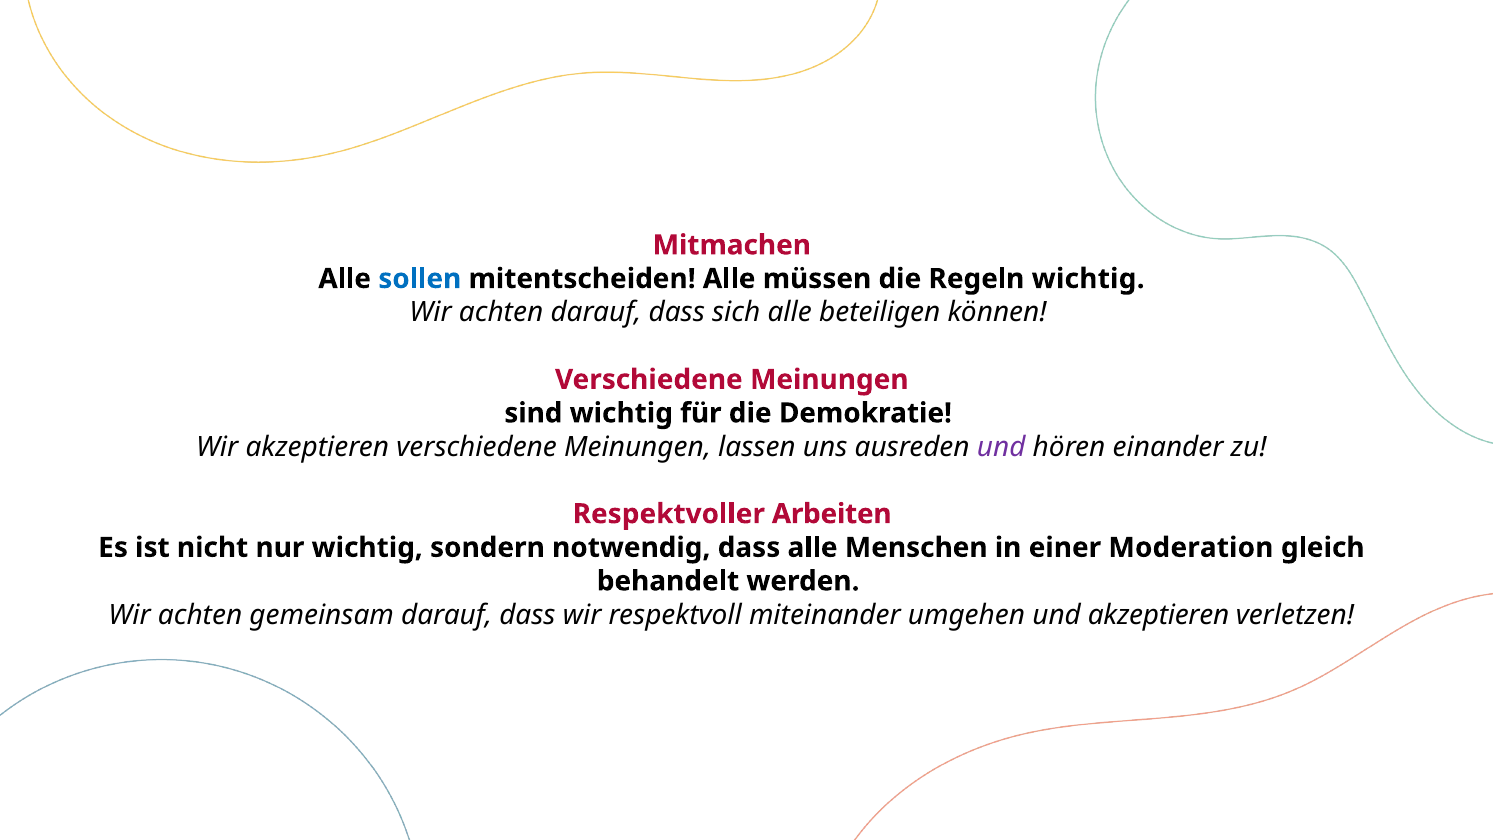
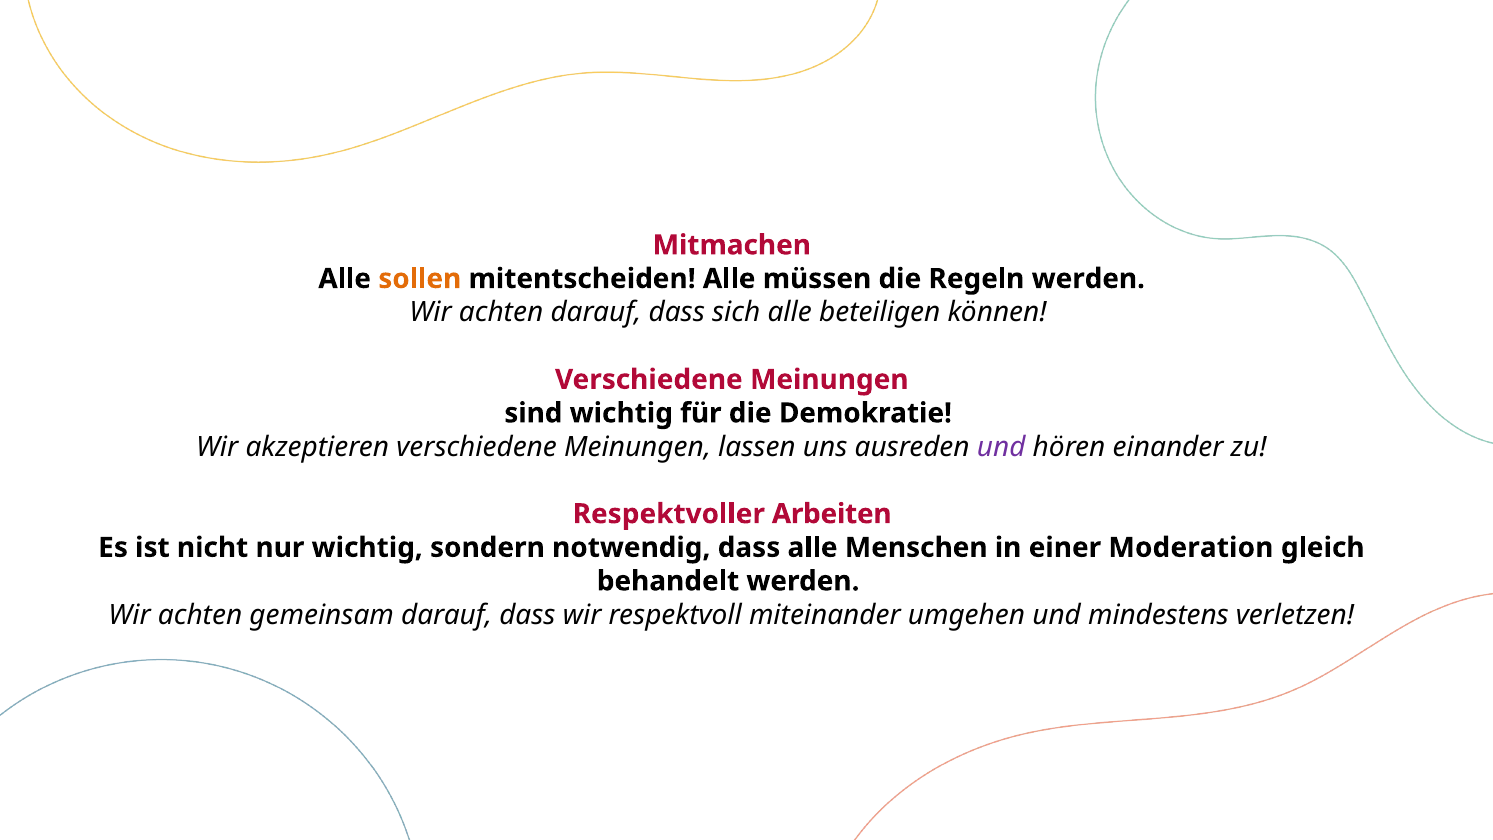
sollen colour: blue -> orange (420, 279)
Regeln wichtig: wichtig -> werden (1088, 279)
und akzeptieren: akzeptieren -> mindestens (1158, 615)
